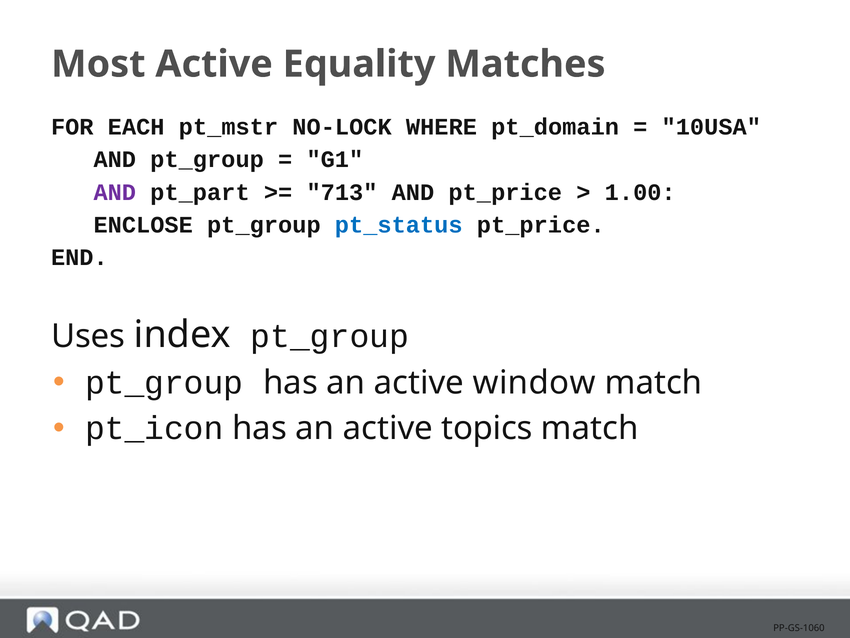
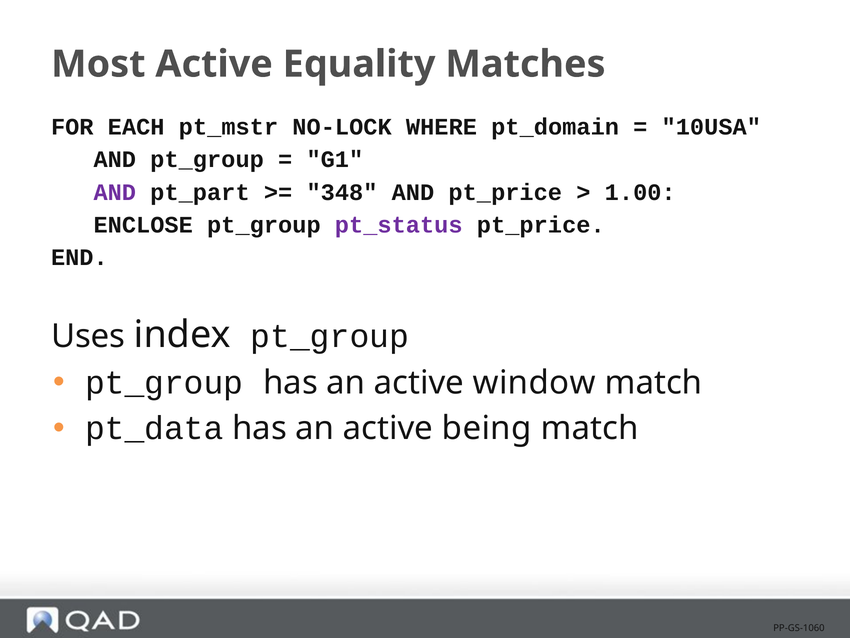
713: 713 -> 348 (342, 192)
pt_status colour: blue -> purple (399, 225)
pt_icon: pt_icon -> pt_data (154, 428)
topics: topics -> being (487, 428)
